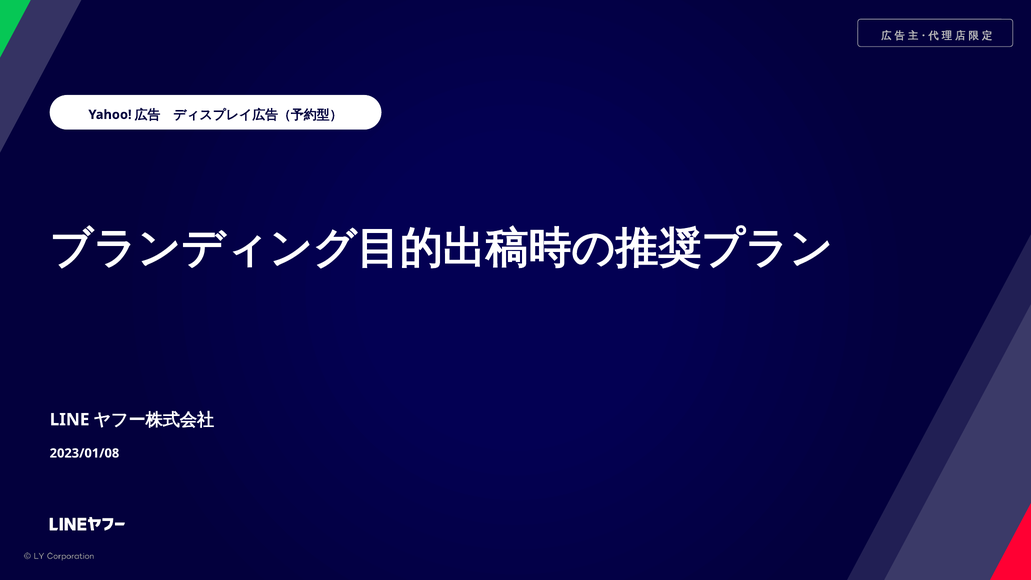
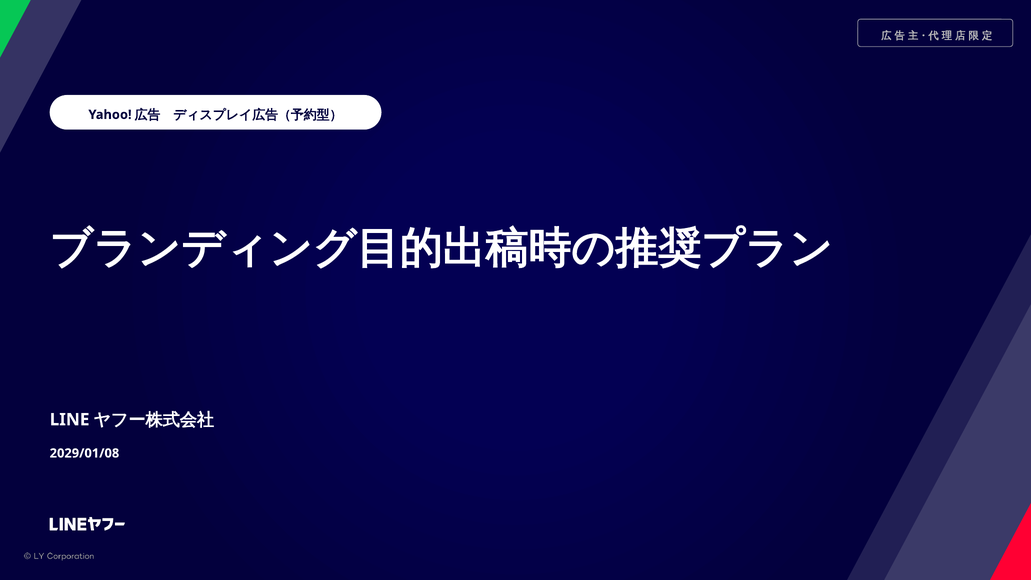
2023/01/08: 2023/01/08 -> 2029/01/08 (84, 453)
